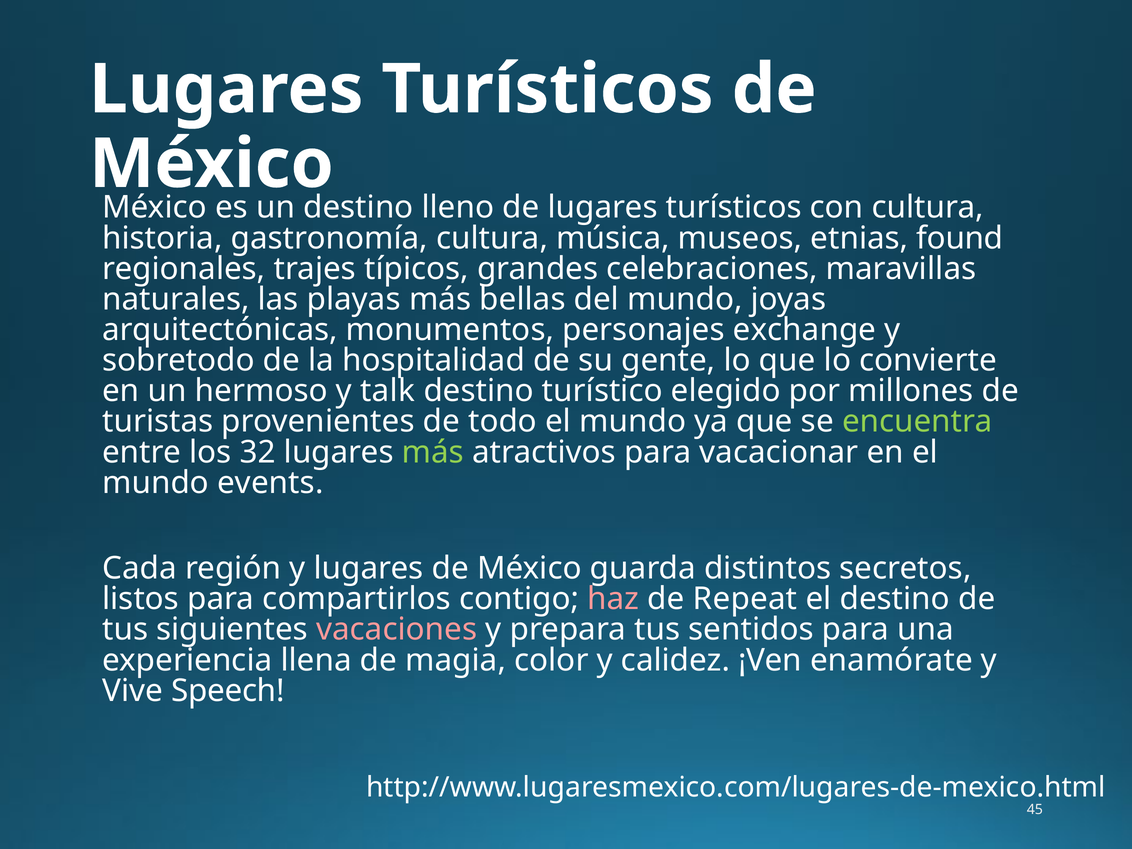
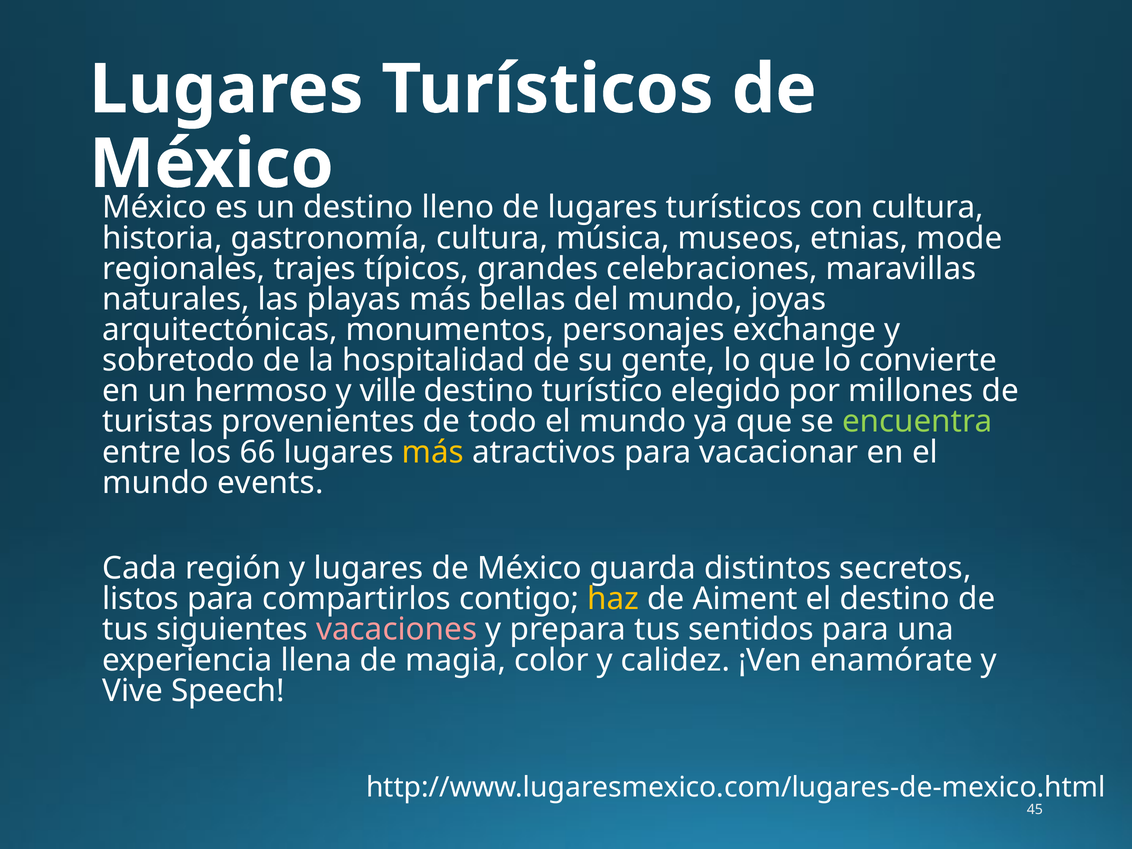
found: found -> mode (959, 238)
talk: talk -> ville (388, 391)
32: 32 -> 66 (258, 452)
más colour: light green -> yellow (433, 452)
haz colour: pink -> yellow (613, 599)
Repeat: Repeat -> Aiment (745, 599)
